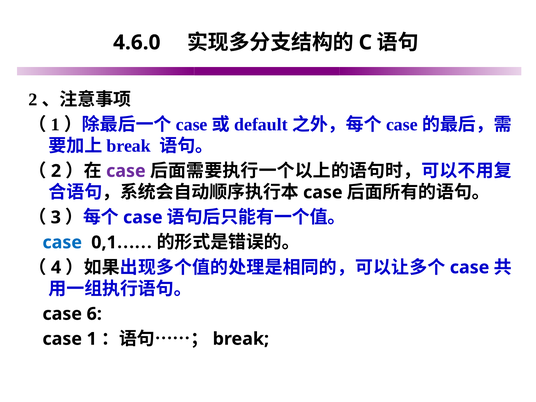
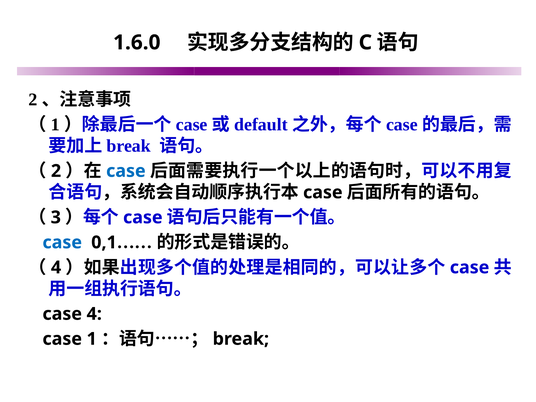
4.6.0: 4.6.0 -> 1.6.0 (137, 42)
case colour: purple -> blue (126, 171)
case 6: 6 -> 4 (94, 314)
